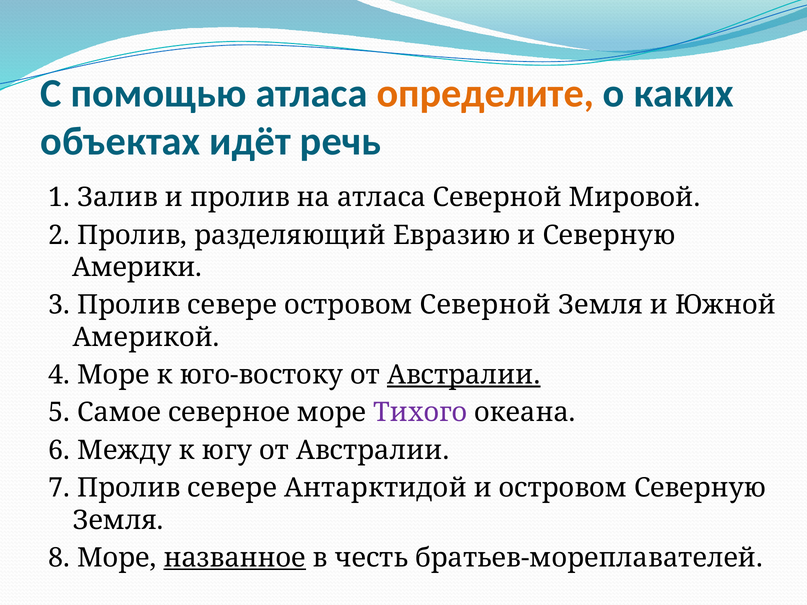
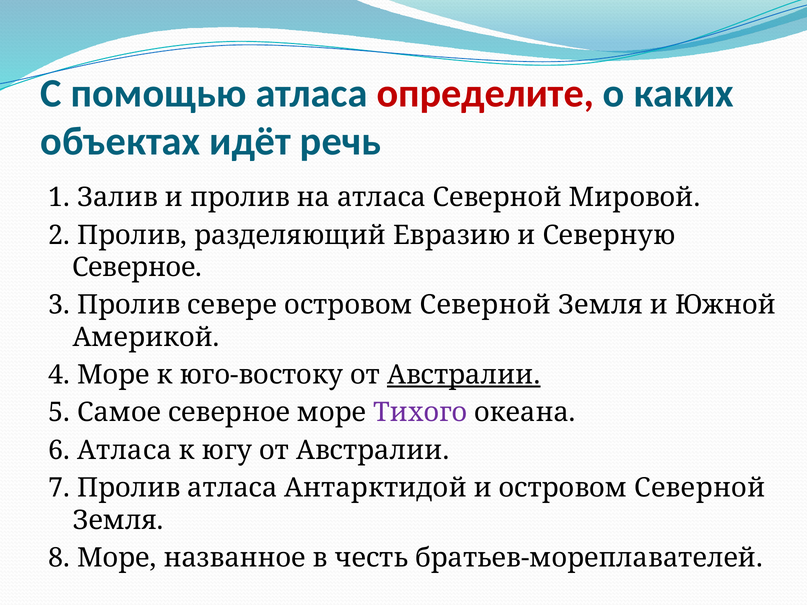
определите colour: orange -> red (485, 93)
Америки: Америки -> Северное (137, 268)
6 Между: Между -> Атласа (124, 450)
7 Пролив севере: севере -> атласа (232, 488)
и островом Северную: Северную -> Северной (700, 488)
названное underline: present -> none (235, 558)
